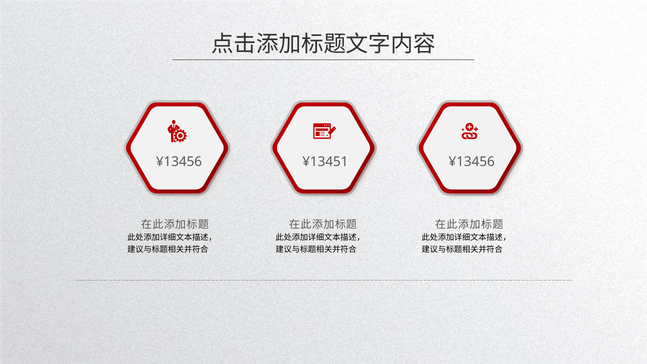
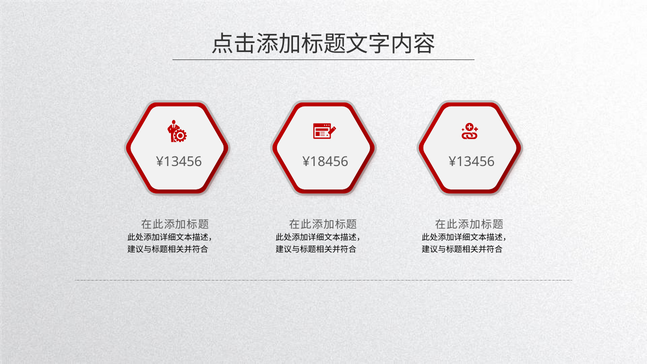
¥13451: ¥13451 -> ¥18456 (325, 162)
